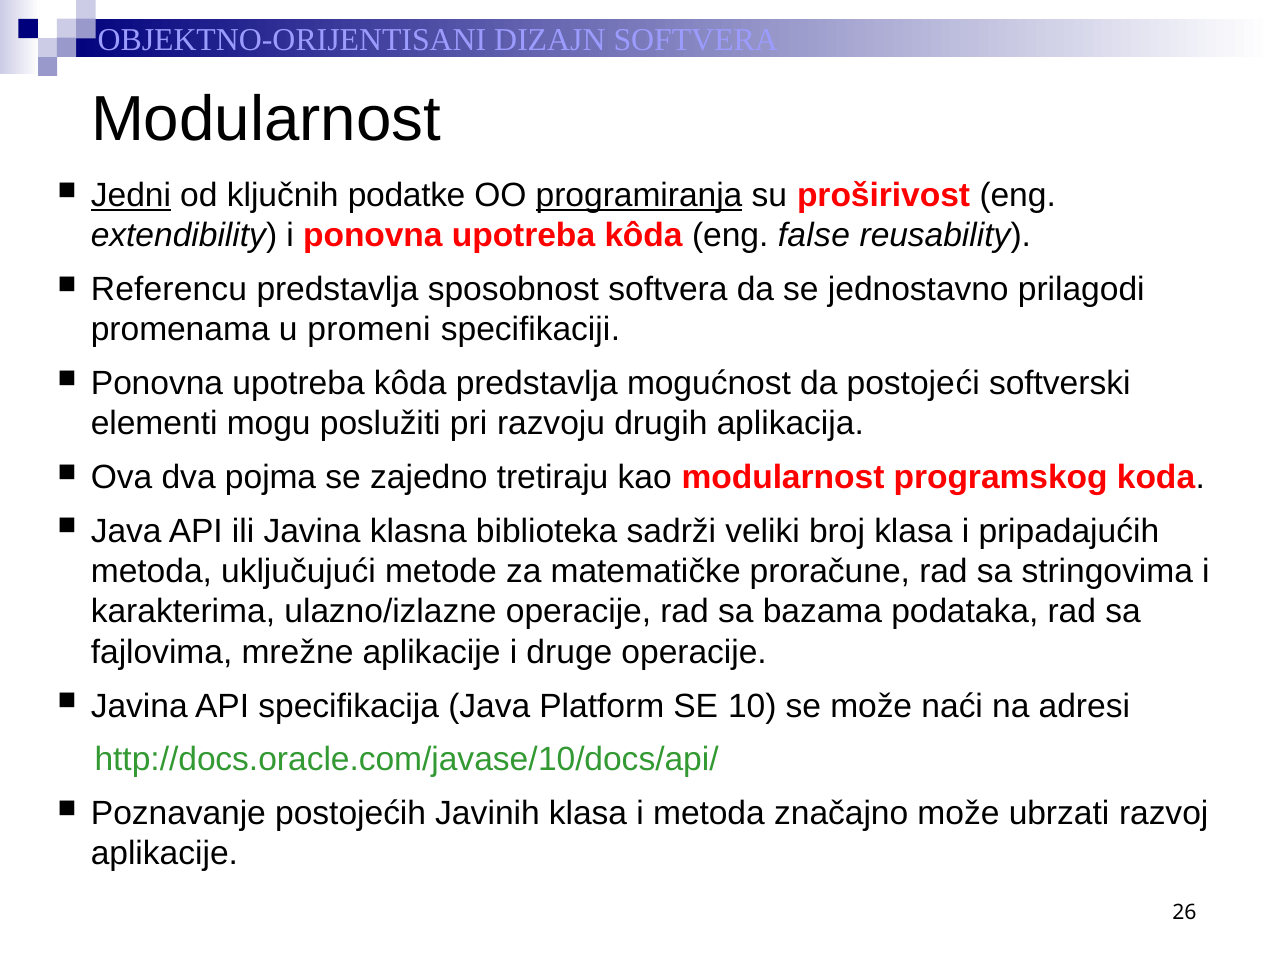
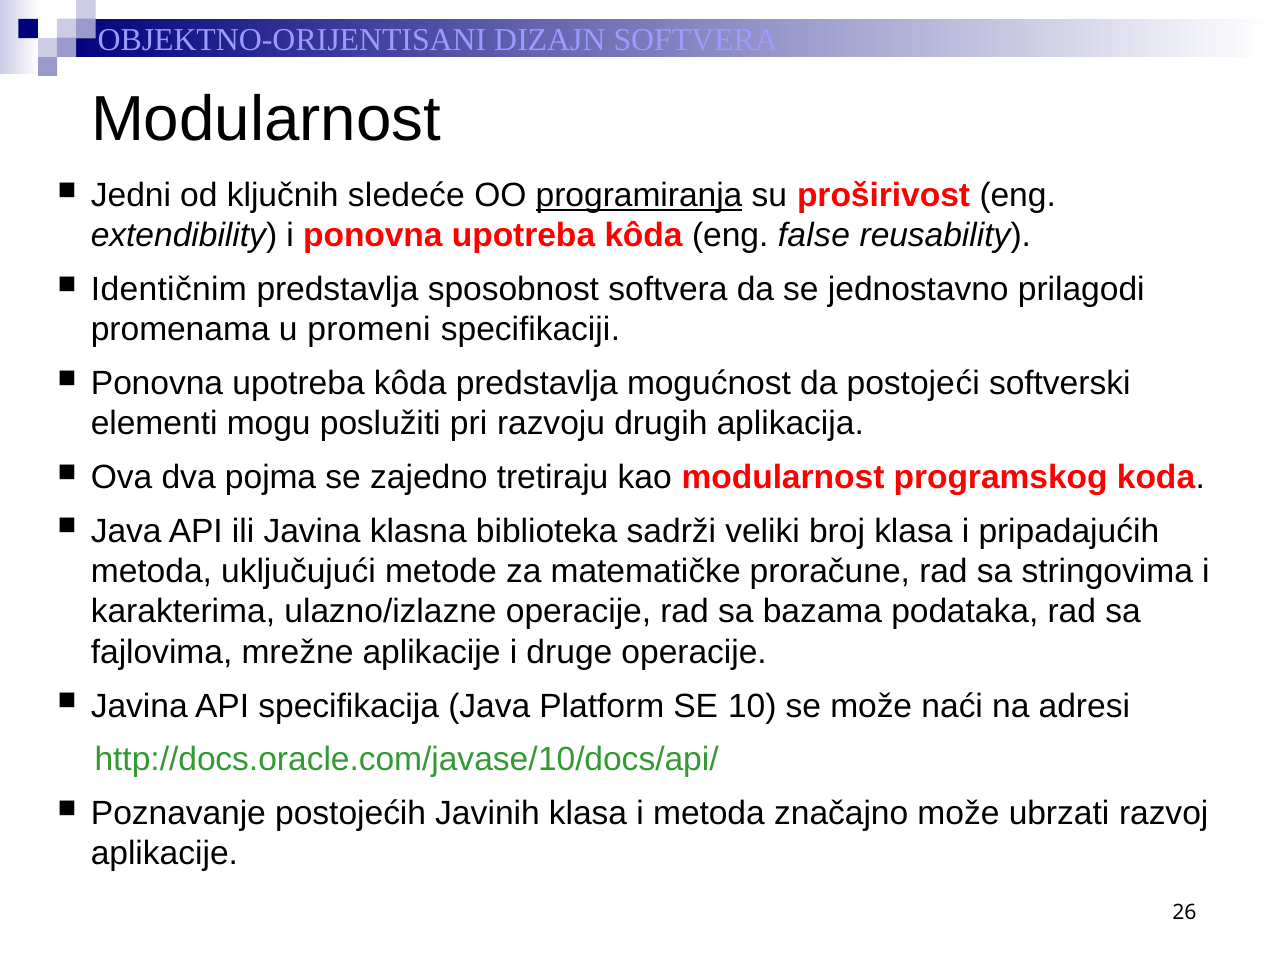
Jedni underline: present -> none (131, 195)
podatke: podatke -> sledeće (406, 195)
Referencu: Referencu -> Identičnim (169, 289)
